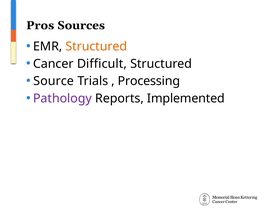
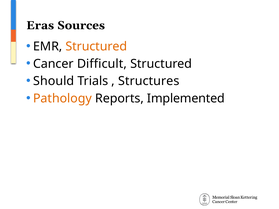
Pros: Pros -> Eras (40, 25)
Source: Source -> Should (54, 81)
Processing: Processing -> Structures (149, 81)
Pathology colour: purple -> orange (62, 99)
